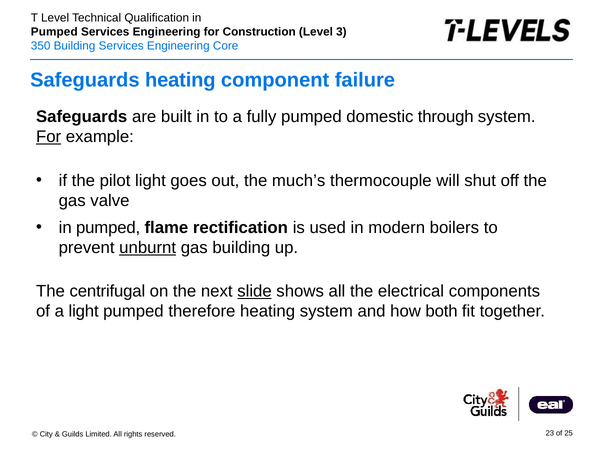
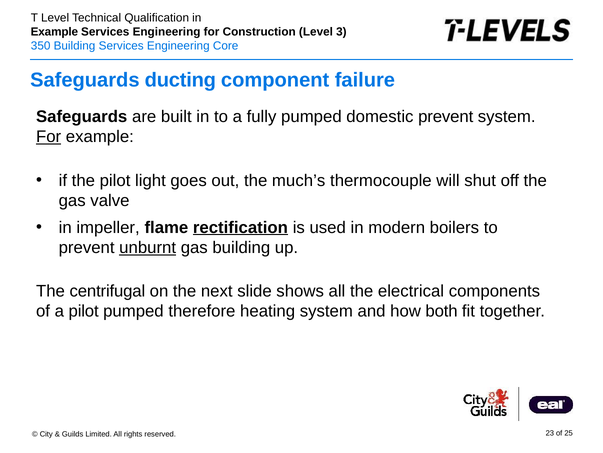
Pumped: Pumped -> Example (54, 32)
Safeguards heating: heating -> ducting (180, 80)
domestic through: through -> prevent (446, 117)
pumped: pumped -> impeller (108, 227)
rectification underline: none -> present (240, 227)
slide underline: present -> none (255, 291)
a light: light -> pilot (84, 311)
